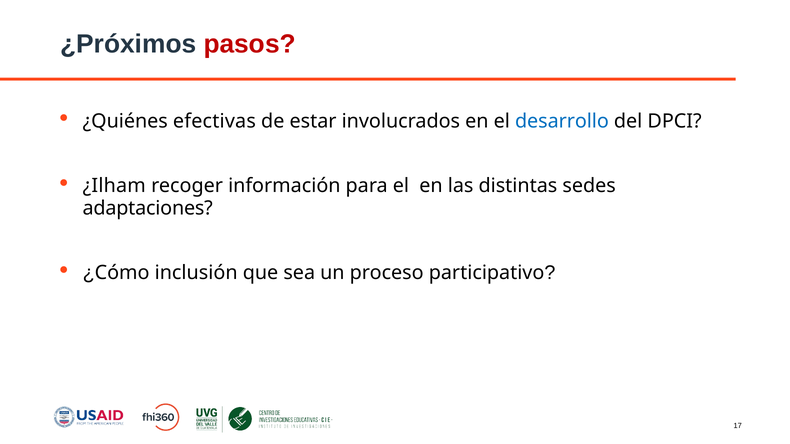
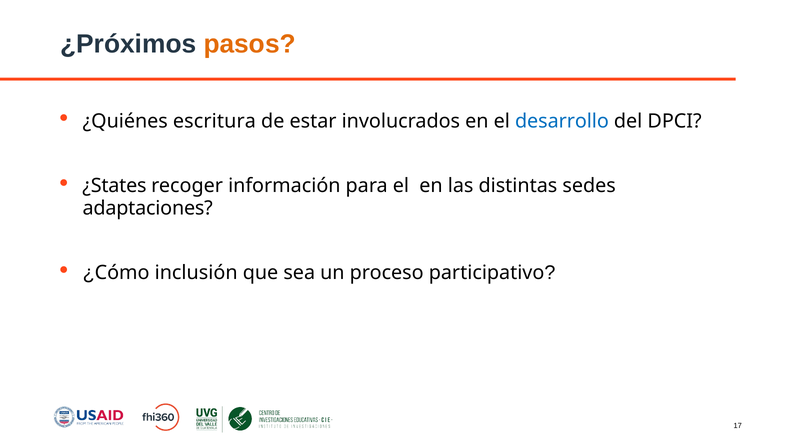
pasos colour: red -> orange (250, 44)
efectivas: efectivas -> escritura (214, 121)
¿Ilham: ¿Ilham -> ¿States (114, 186)
